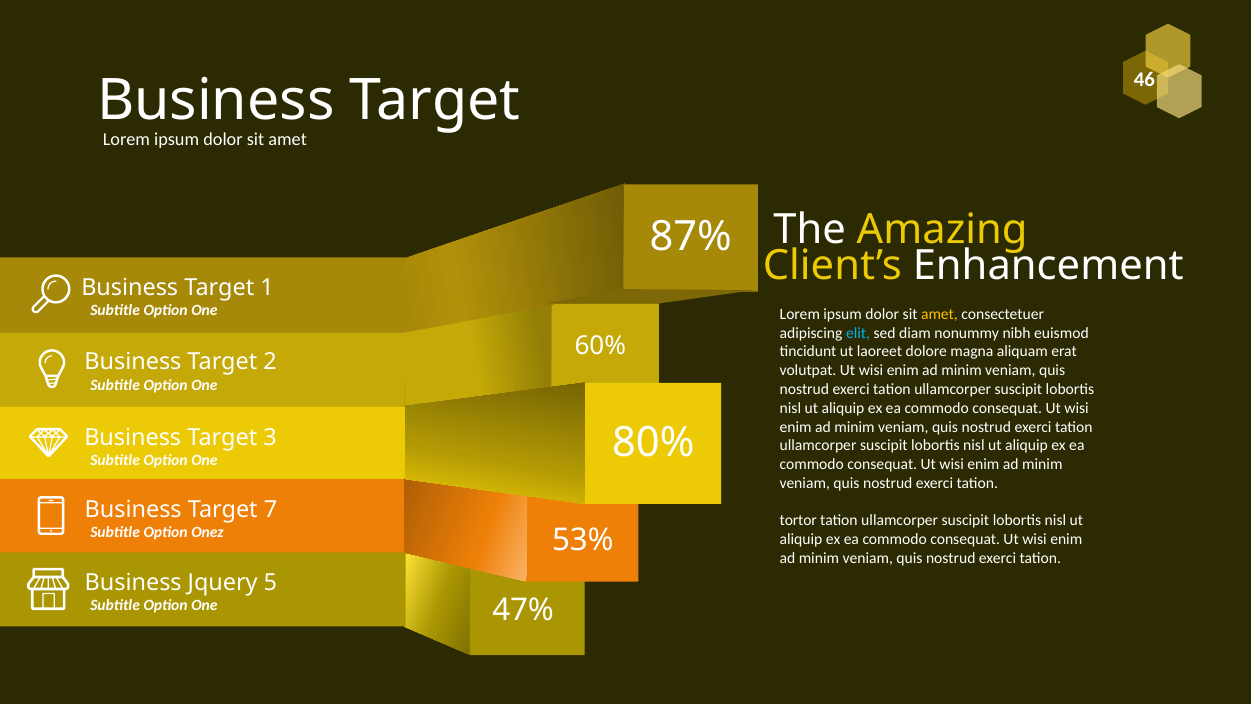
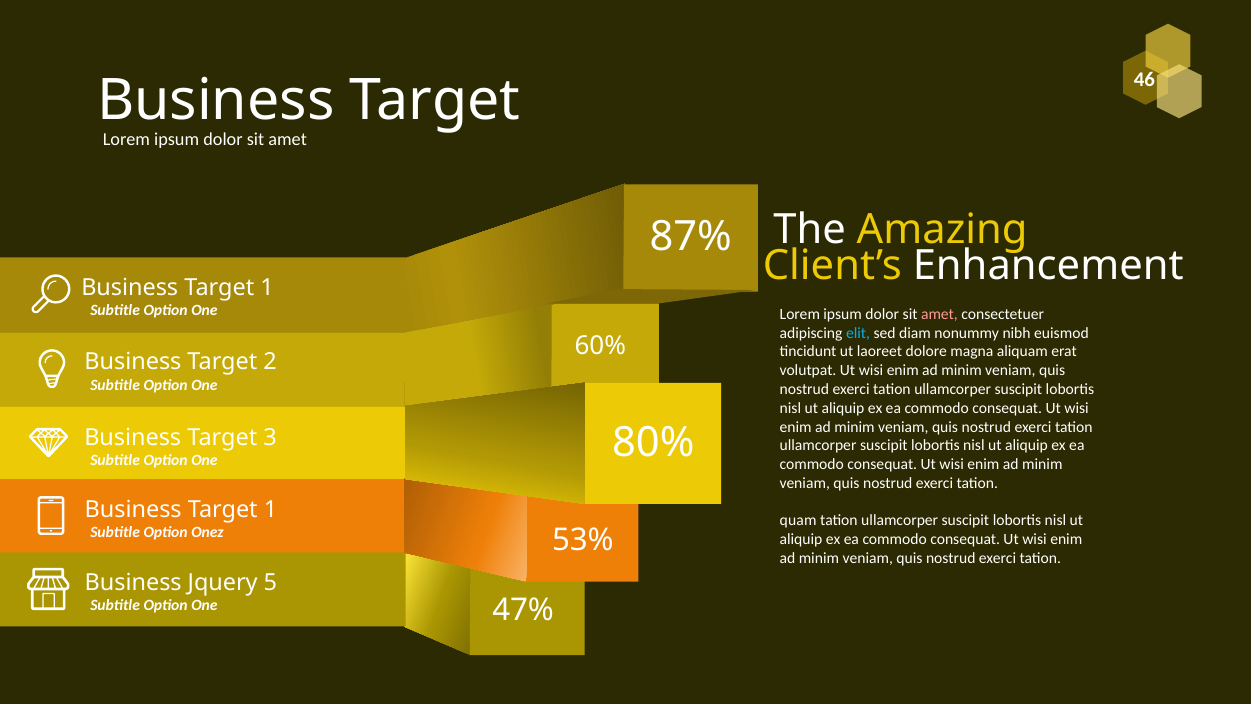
amet colour: yellow -> pink (939, 314)
7: 7 -> 1 (270, 509)
tortor: tortor -> quam (798, 521)
